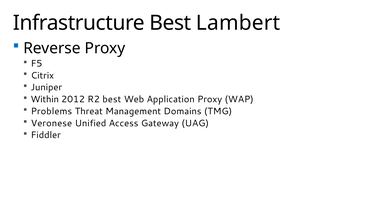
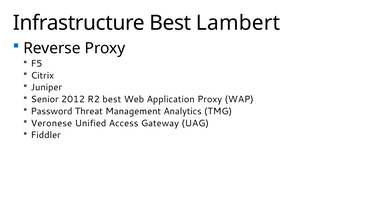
Within: Within -> Senior (45, 99)
Problems: Problems -> Password (52, 111)
Domains: Domains -> Analytics (183, 111)
